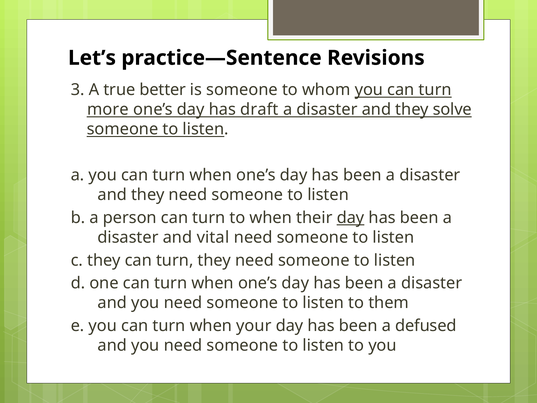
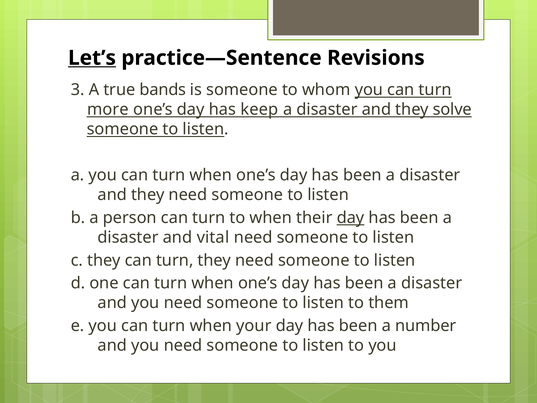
Let’s underline: none -> present (92, 58)
better: better -> bands (163, 90)
draft: draft -> keep (259, 109)
defused: defused -> number (426, 326)
